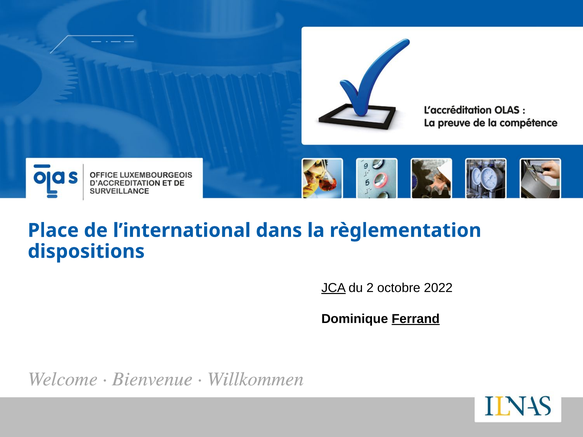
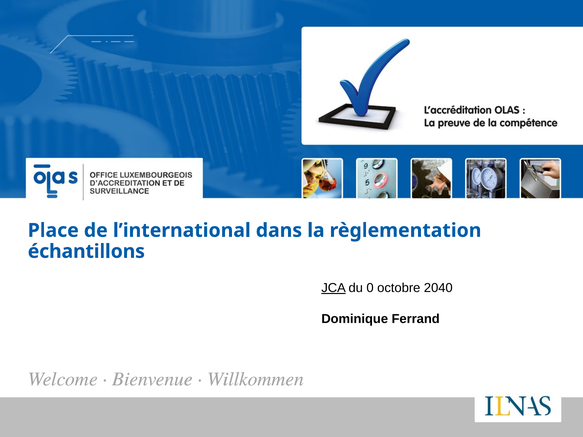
dispositions: dispositions -> échantillons (86, 252)
2: 2 -> 0 (370, 288)
2022: 2022 -> 2040 (438, 288)
Ferrand underline: present -> none (416, 319)
